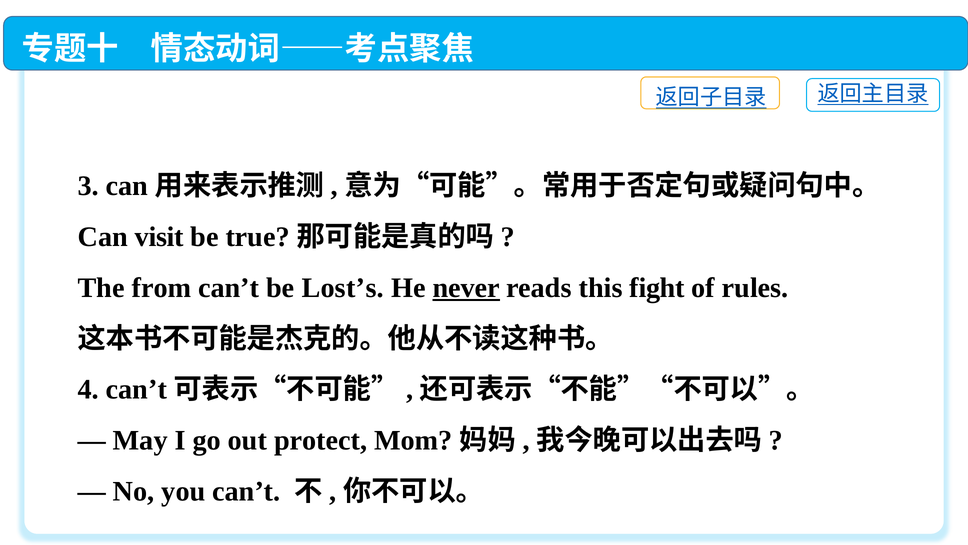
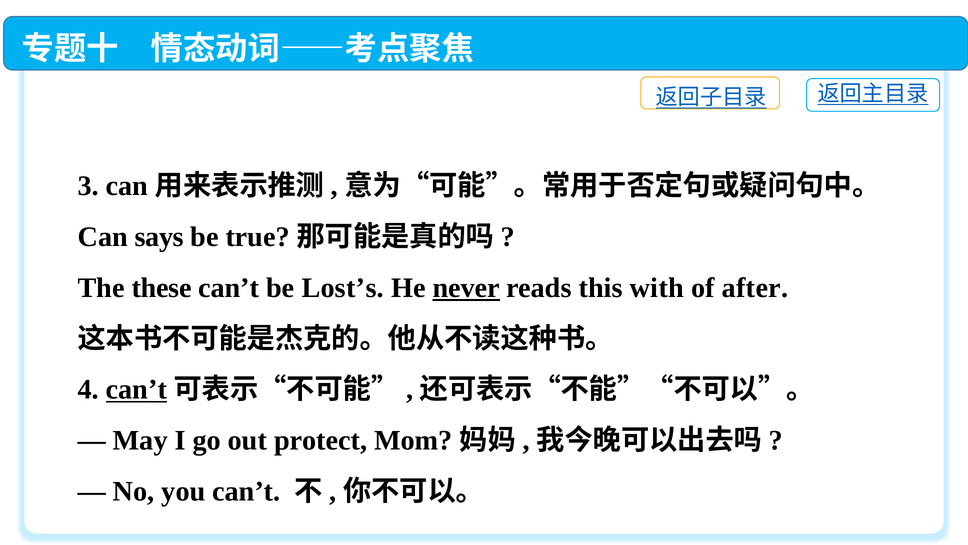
visit: visit -> says (159, 237)
from: from -> these (162, 288)
fight: fight -> with (657, 288)
rules: rules -> after (755, 288)
can’t underline: none -> present (136, 389)
